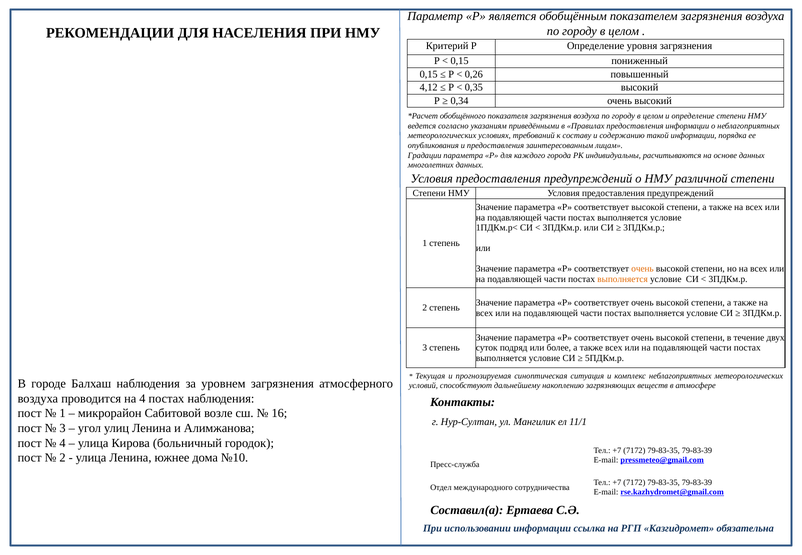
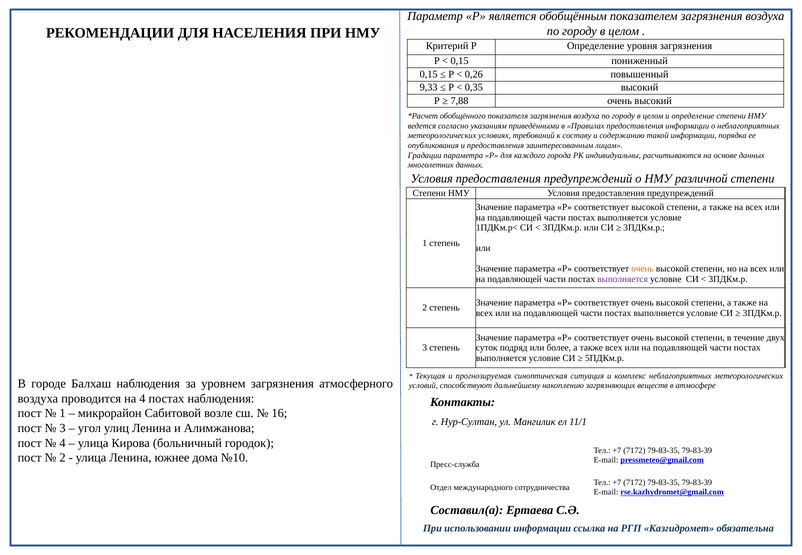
4,12: 4,12 -> 9,33 (429, 88)
0,34: 0,34 -> 7,88 (459, 101)
выполняется colour: orange -> purple (623, 279)
